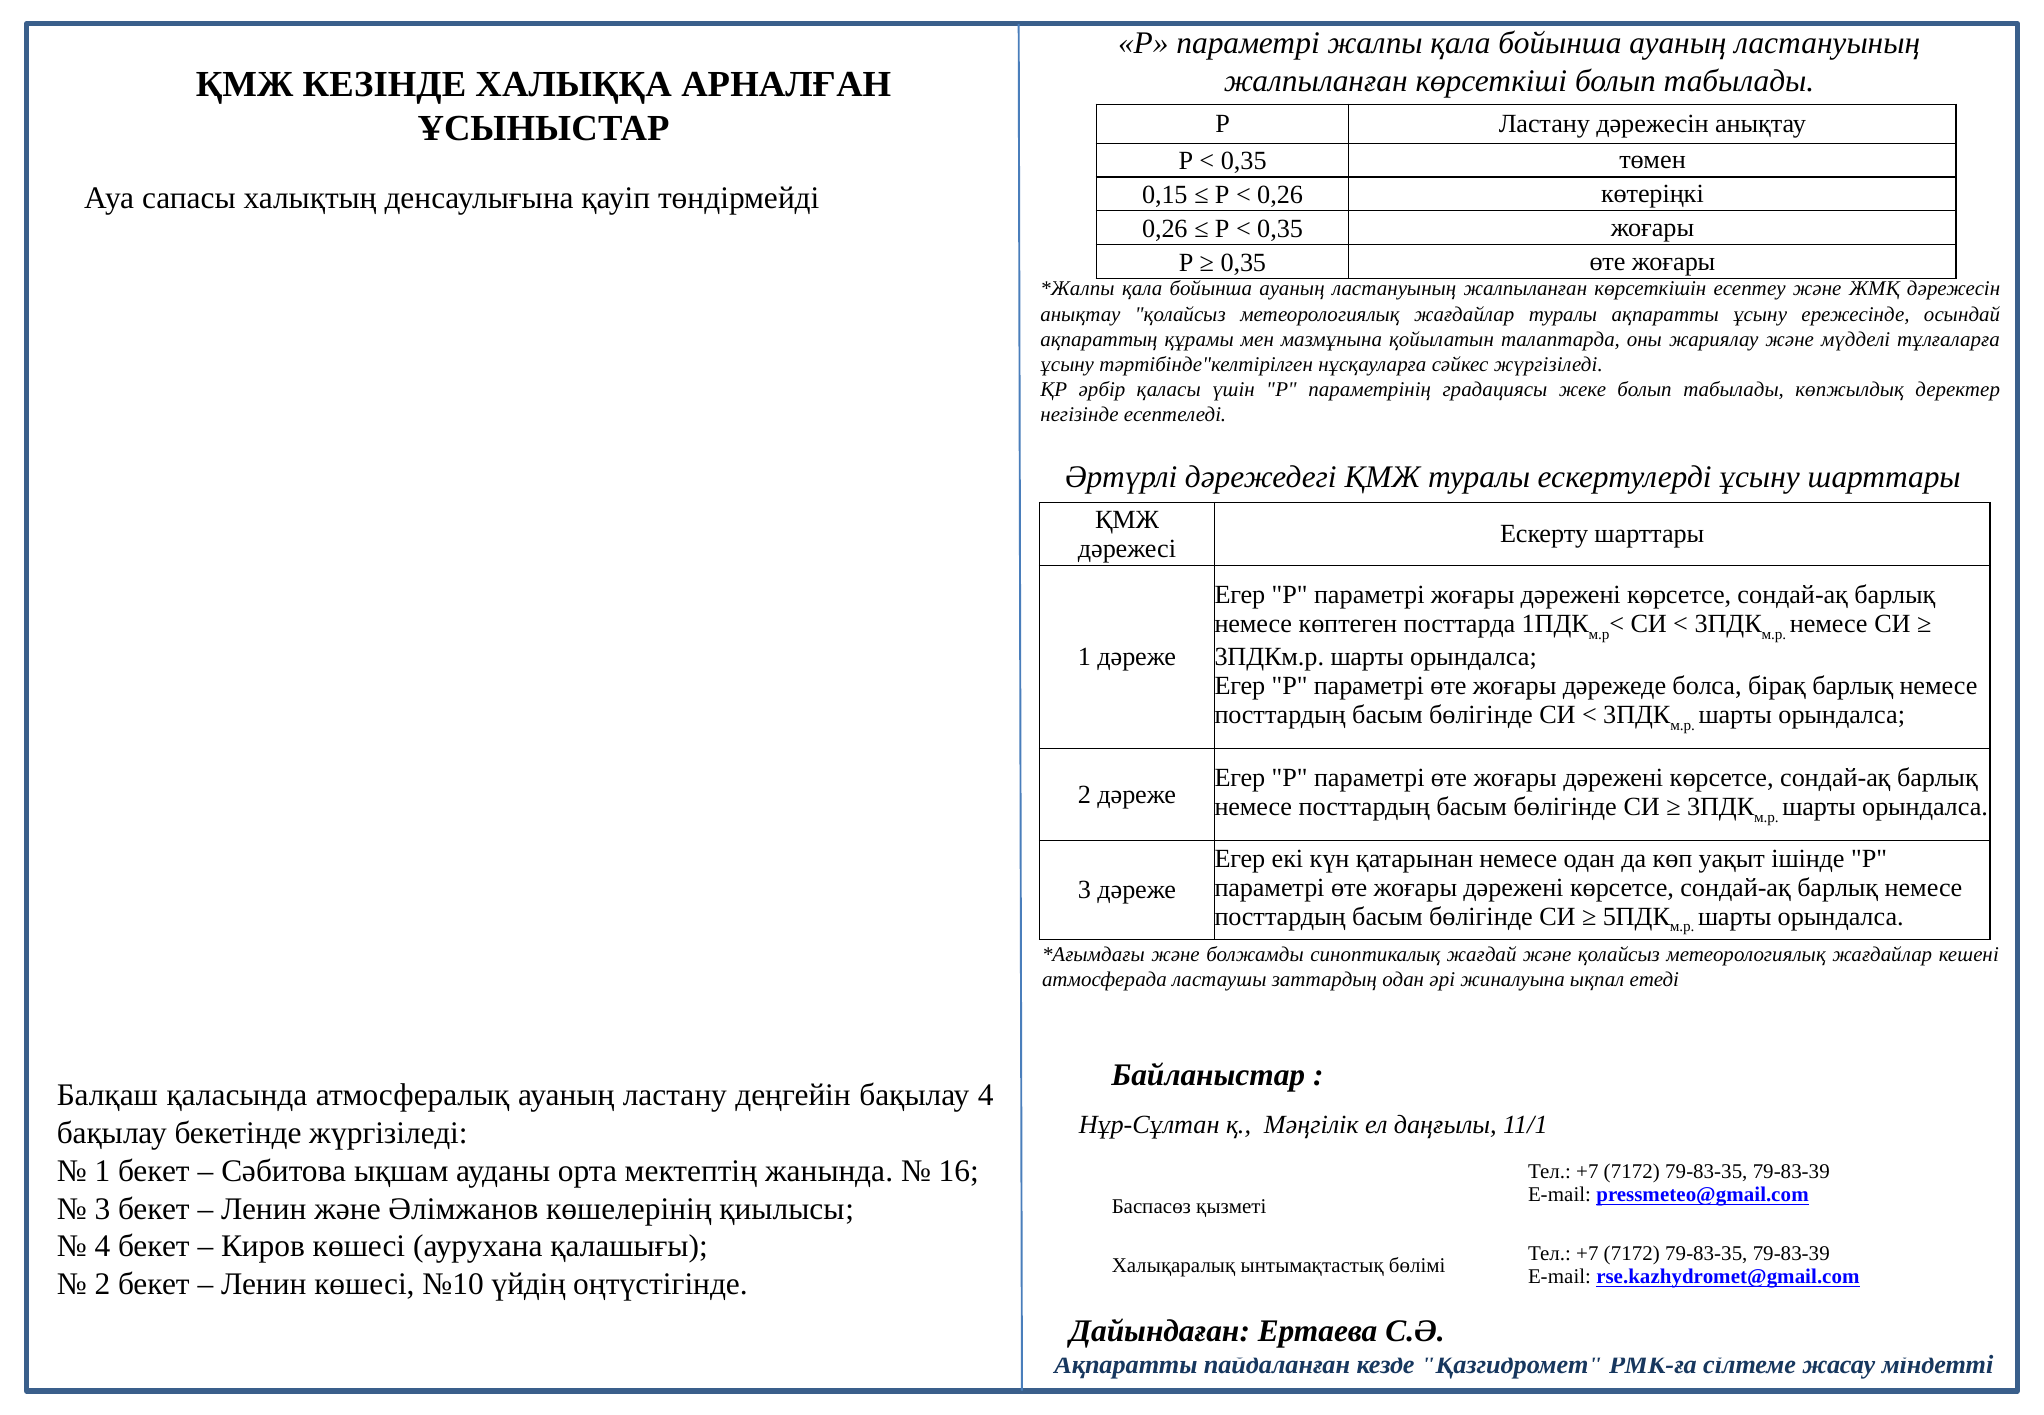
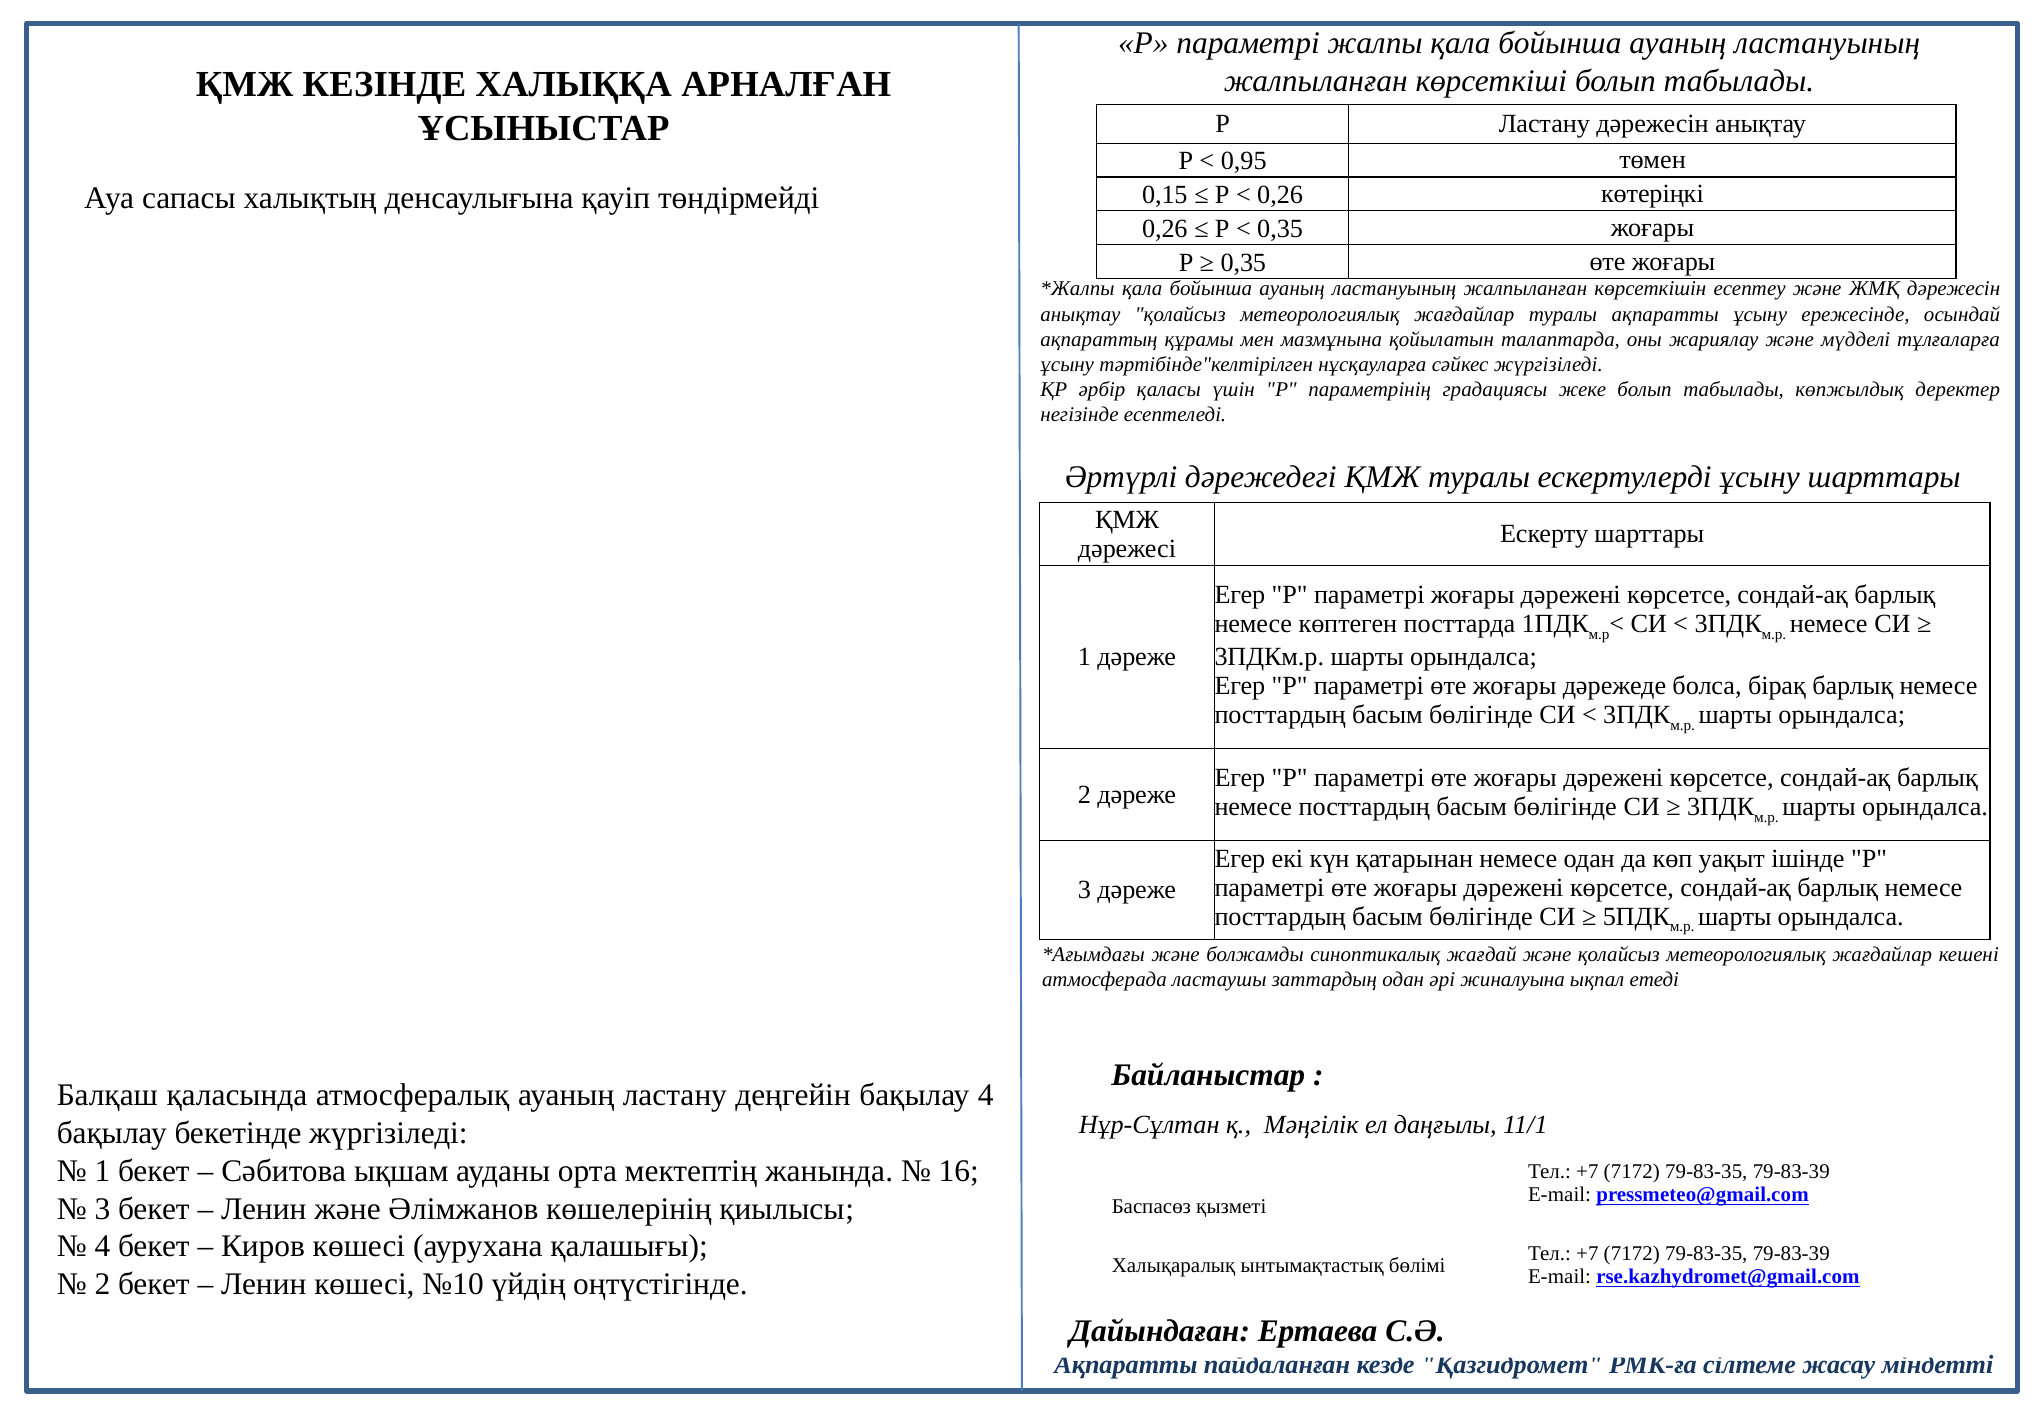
0,35: 0,35 -> 0,95 (1244, 161)
